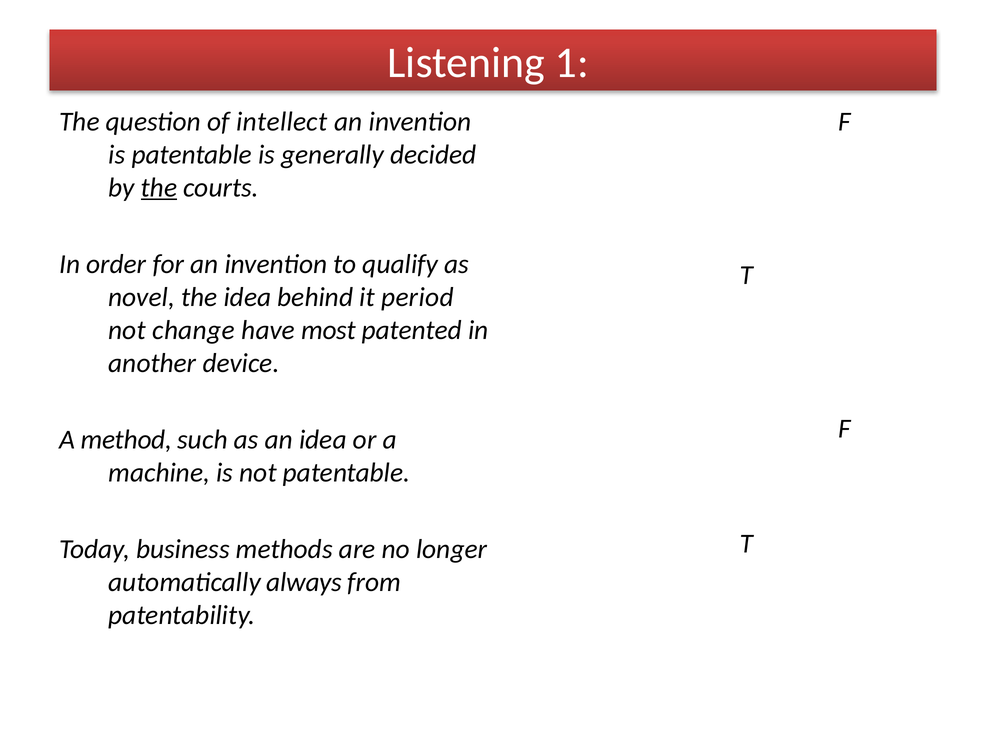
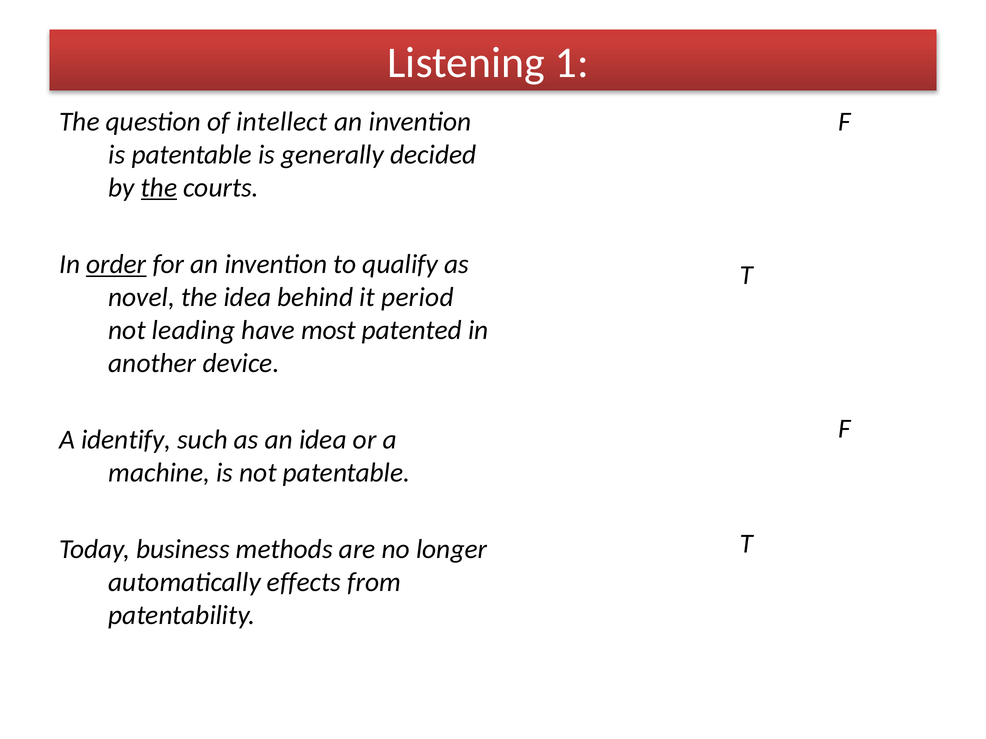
order underline: none -> present (116, 265)
change: change -> leading (194, 330)
method: method -> identify (126, 440)
always: always -> effects (304, 583)
